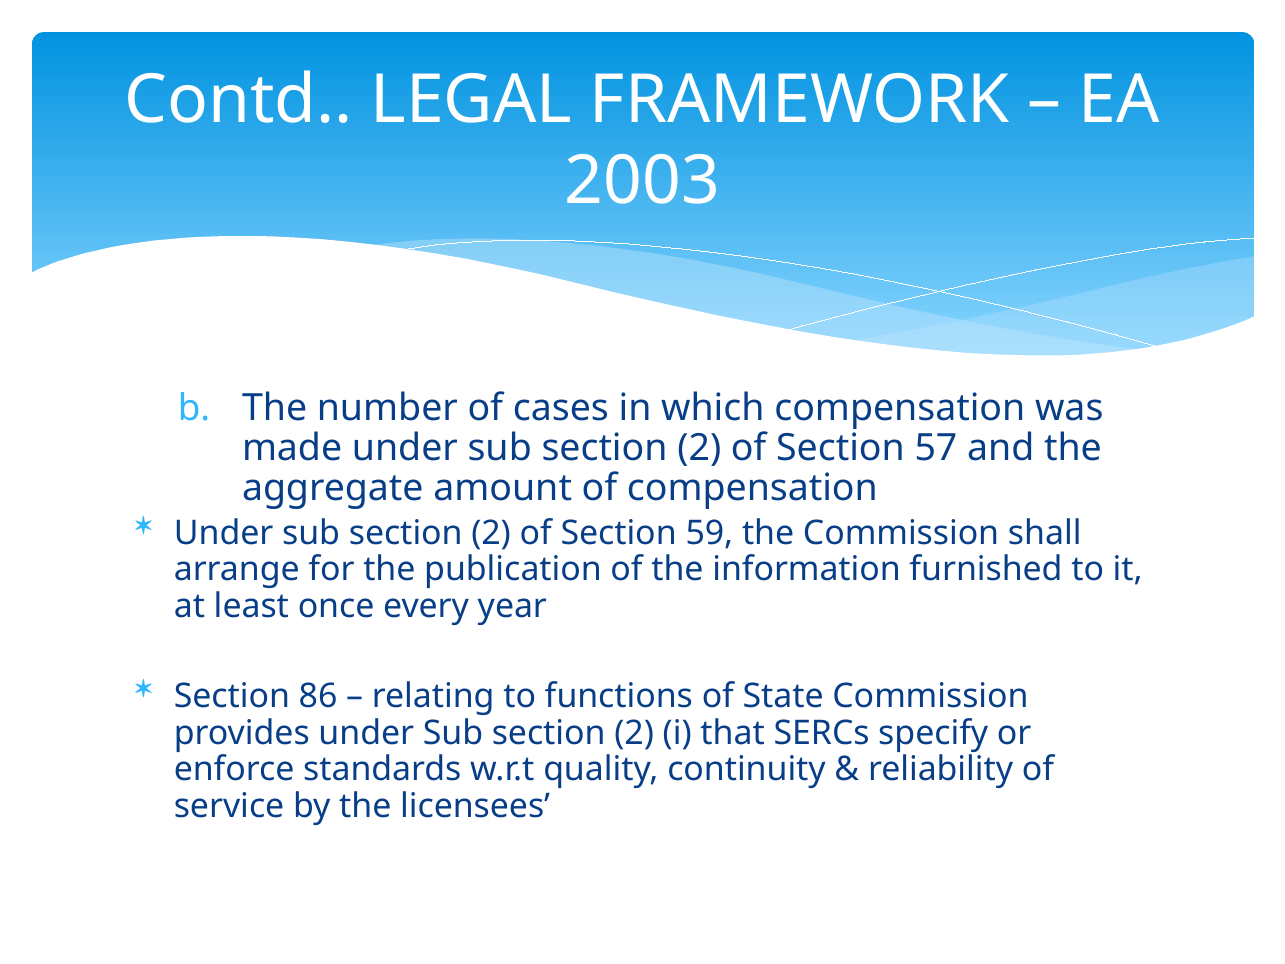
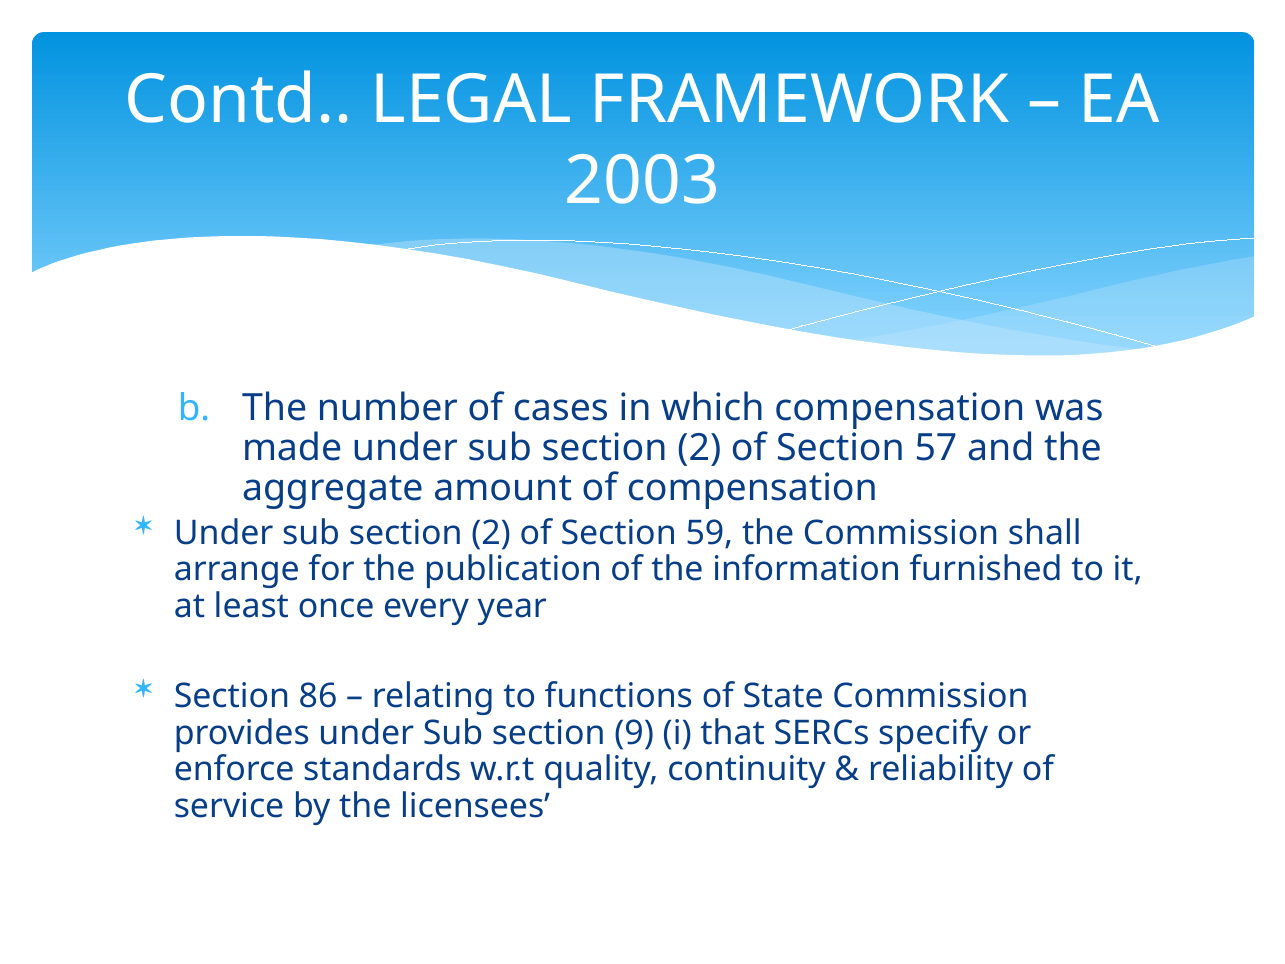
2: 2 -> 9 (634, 733)
